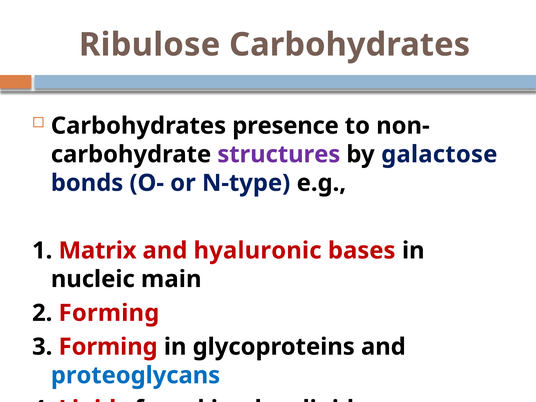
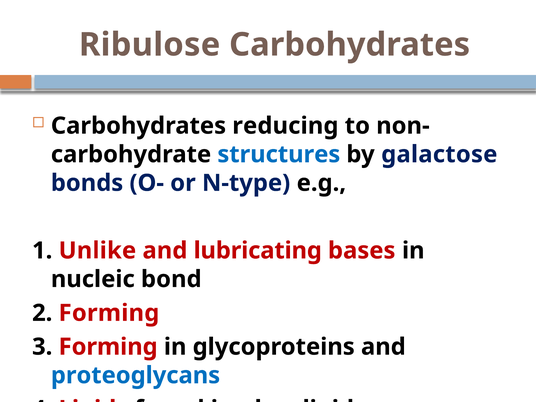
presence: presence -> reducing (285, 126)
structures colour: purple -> blue (279, 154)
Matrix: Matrix -> Unlike (97, 251)
hyaluronic: hyaluronic -> lubricating (258, 251)
main: main -> bond (171, 279)
